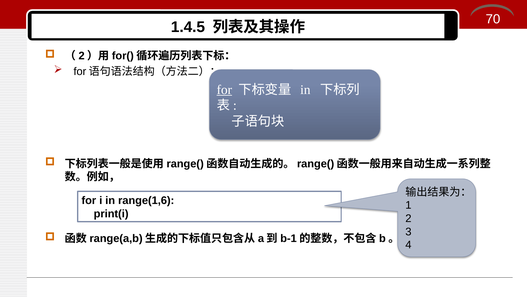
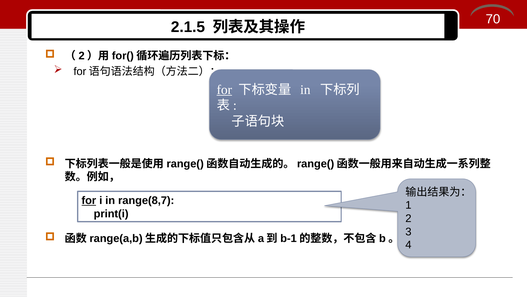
1.4.5: 1.4.5 -> 2.1.5 (188, 27)
for underline: none -> present (89, 200)
range(1,6: range(1,6 -> range(8,7 (146, 200)
